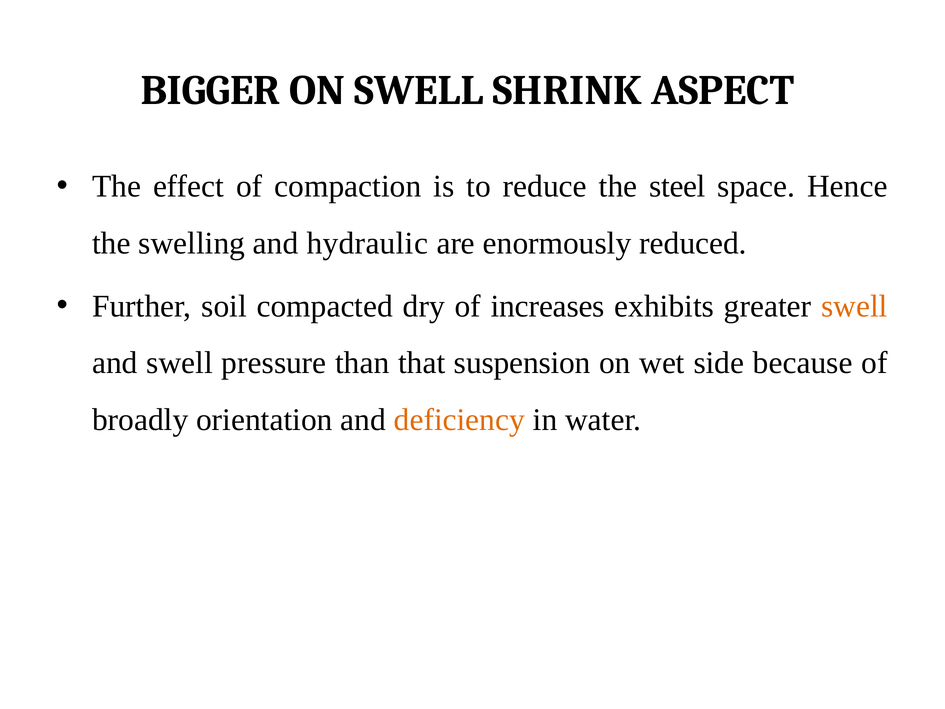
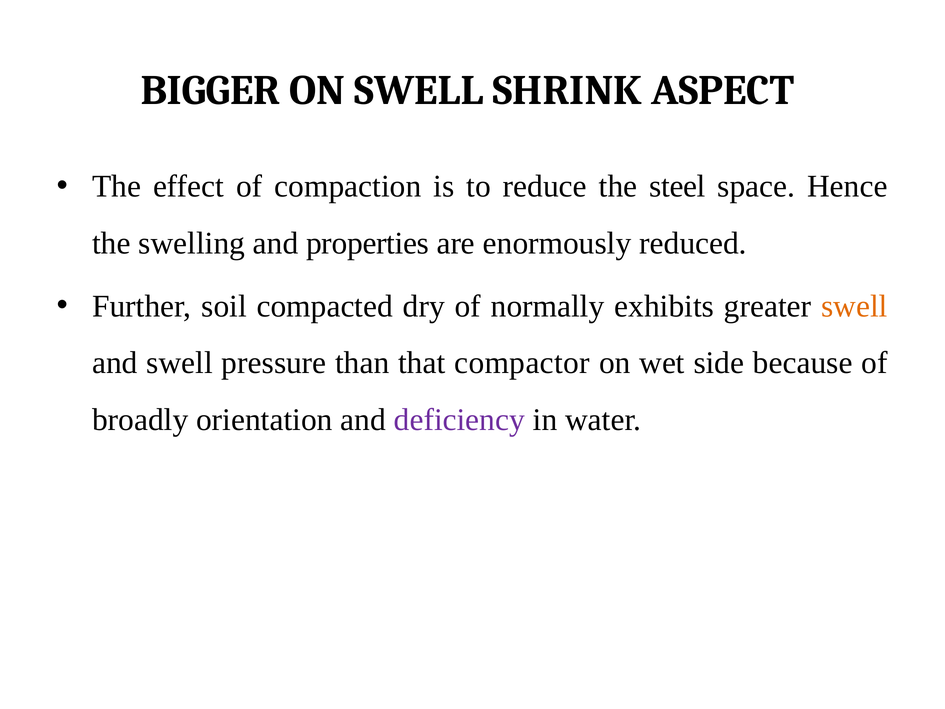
hydraulic: hydraulic -> properties (368, 243)
increases: increases -> normally (548, 306)
suspension: suspension -> compactor (522, 363)
deficiency colour: orange -> purple (459, 420)
